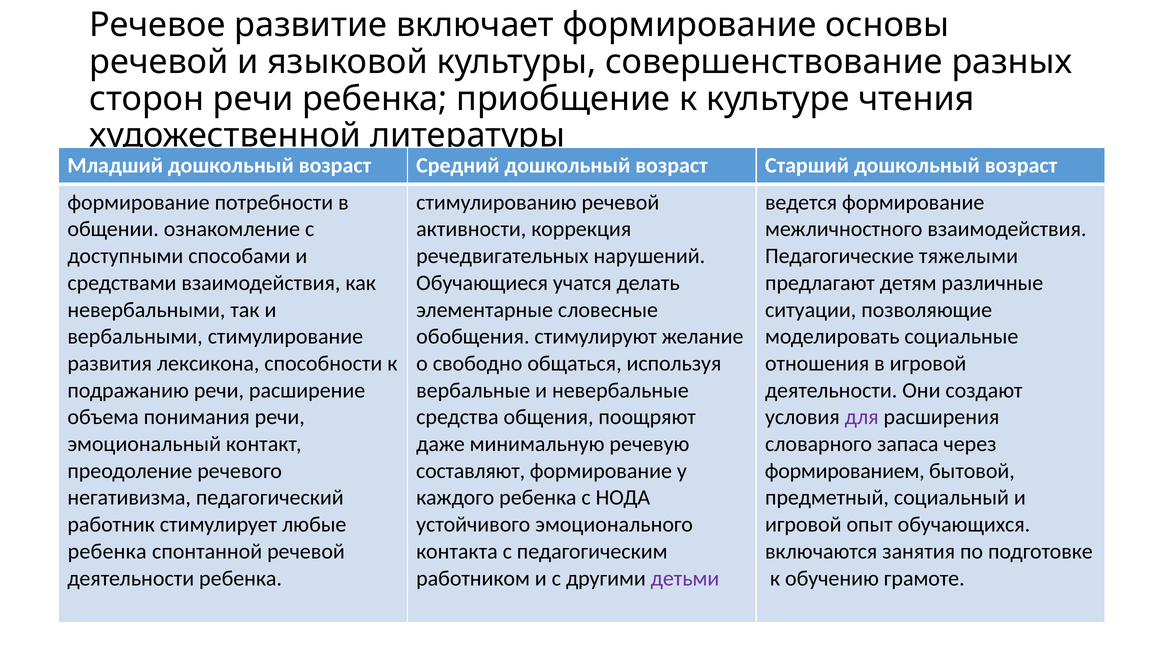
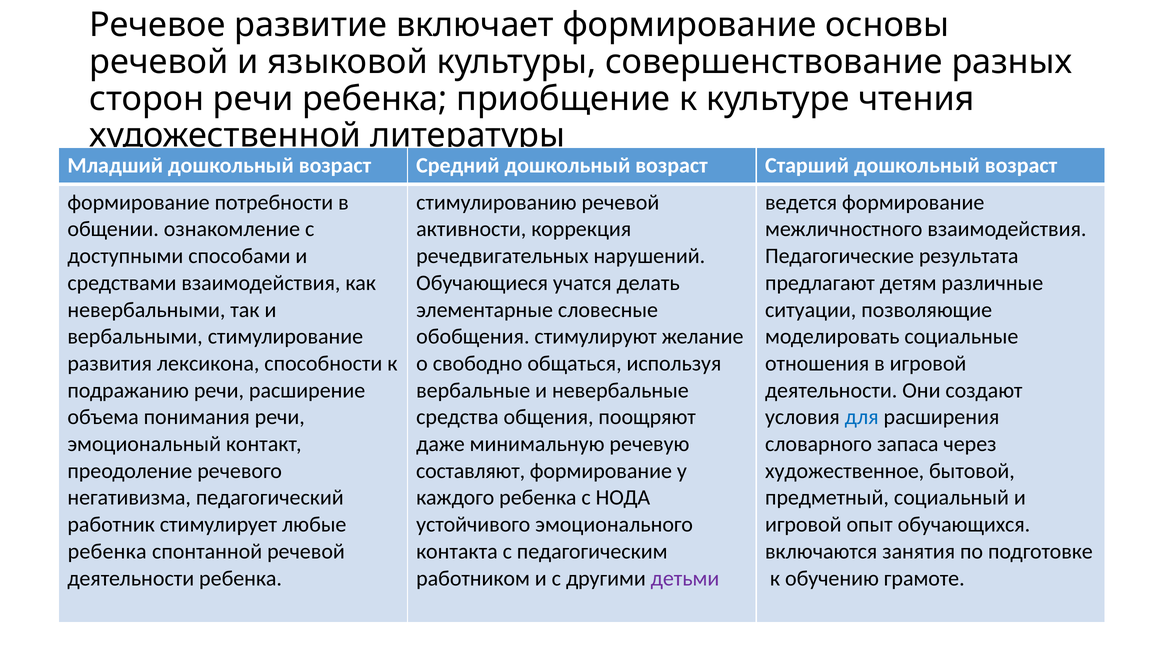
тяжелыми: тяжелыми -> результата (969, 256)
для colour: purple -> blue (862, 417)
формированием: формированием -> художественное (845, 471)
